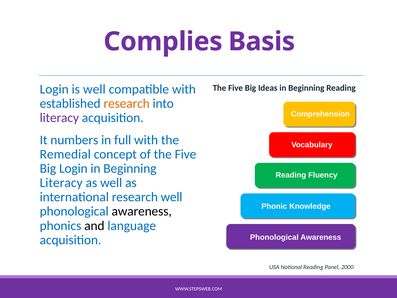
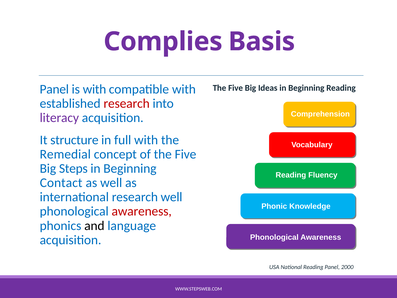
Login: Login -> Panel (54, 89)
is well: well -> with (94, 89)
research colour: orange -> red (127, 103)
numbers: numbers -> structure (74, 140)
Big Login: Login -> Steps (73, 168)
Literacy: Literacy -> Contact (61, 183)
awareness colour: black -> red (142, 211)
